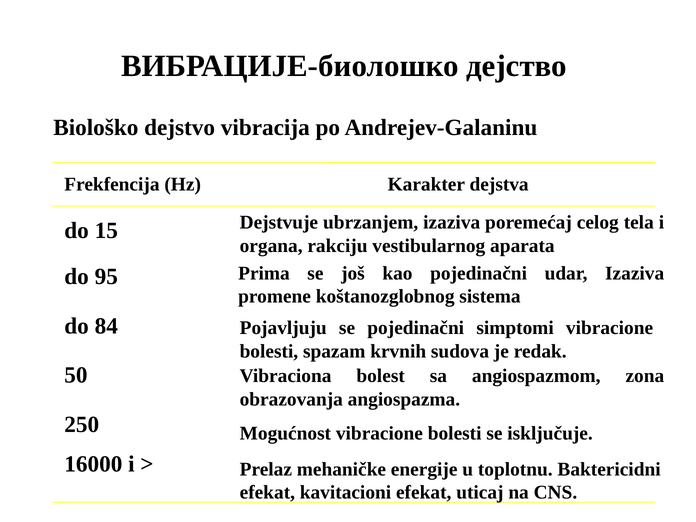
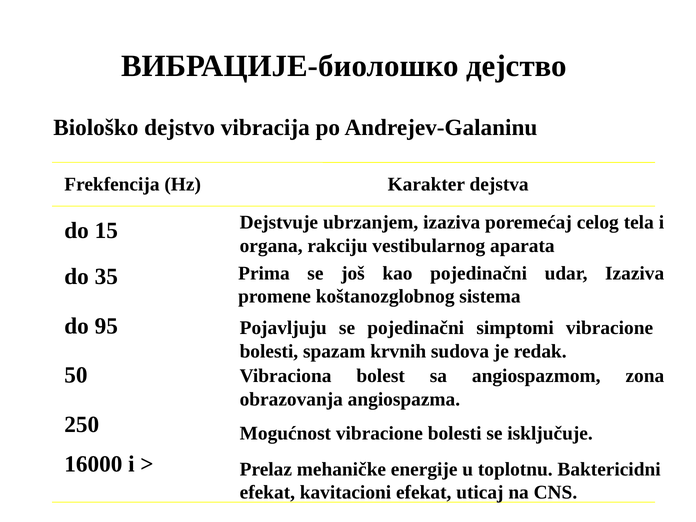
95: 95 -> 35 (106, 277)
84: 84 -> 95 (106, 326)
